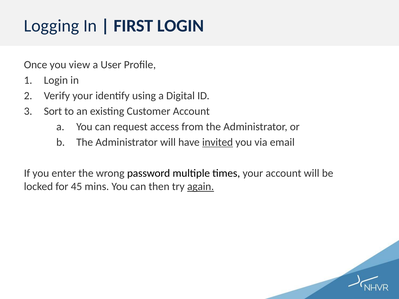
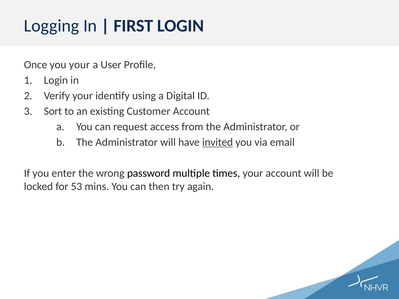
you view: view -> your (79, 65)
45: 45 -> 53 (76, 187)
again underline: present -> none (201, 187)
